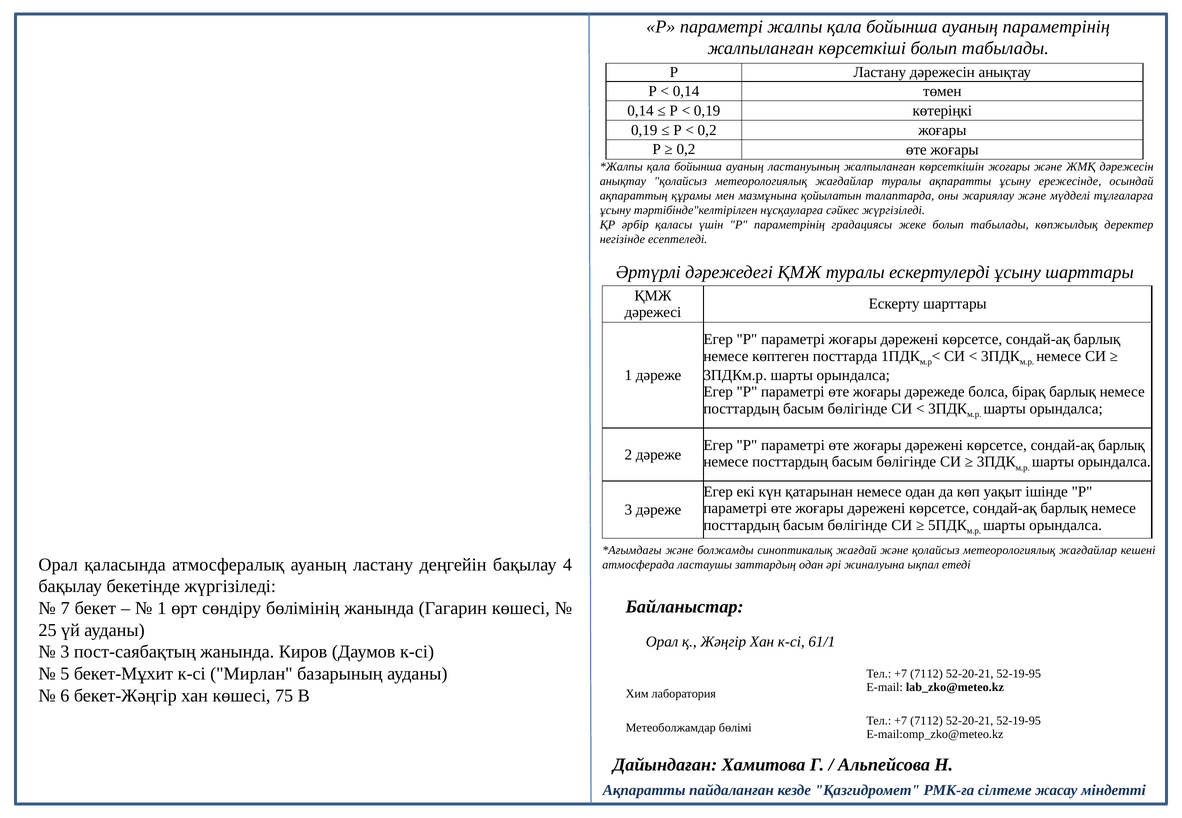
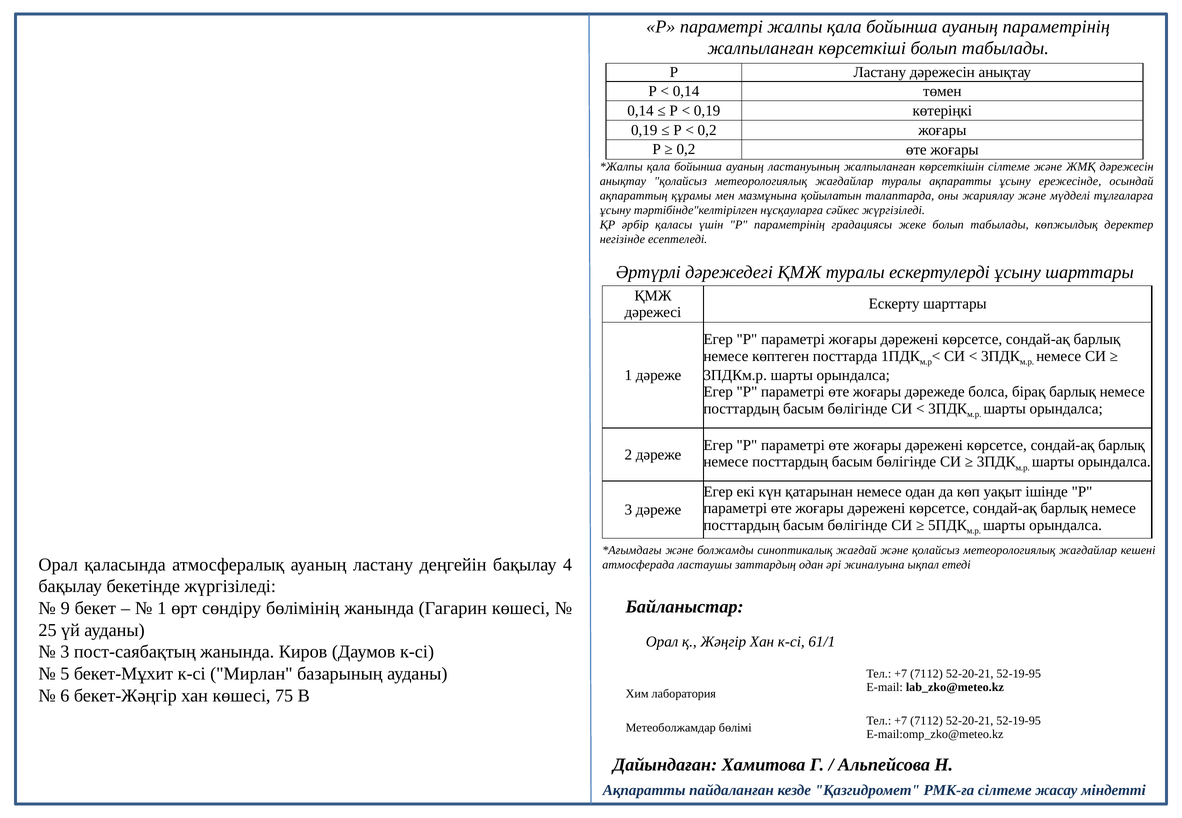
көрсеткішін жоғары: жоғары -> сілтеме (1009, 167)
7: 7 -> 9 (65, 609)
